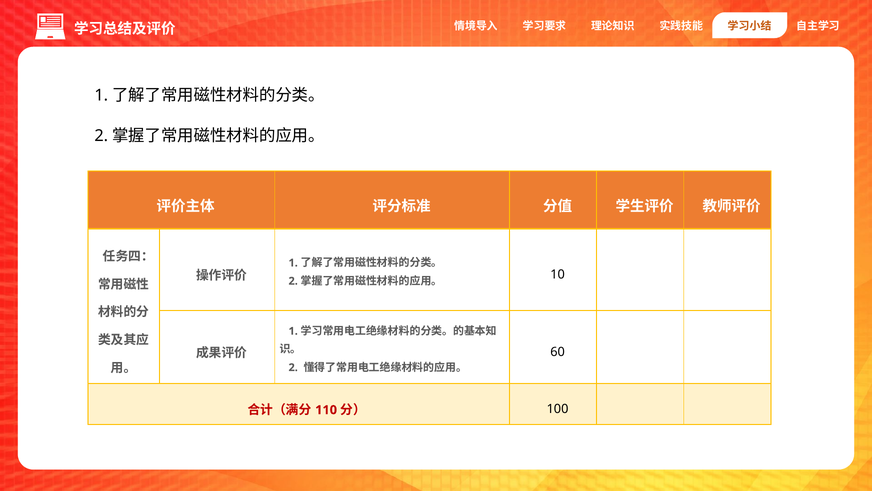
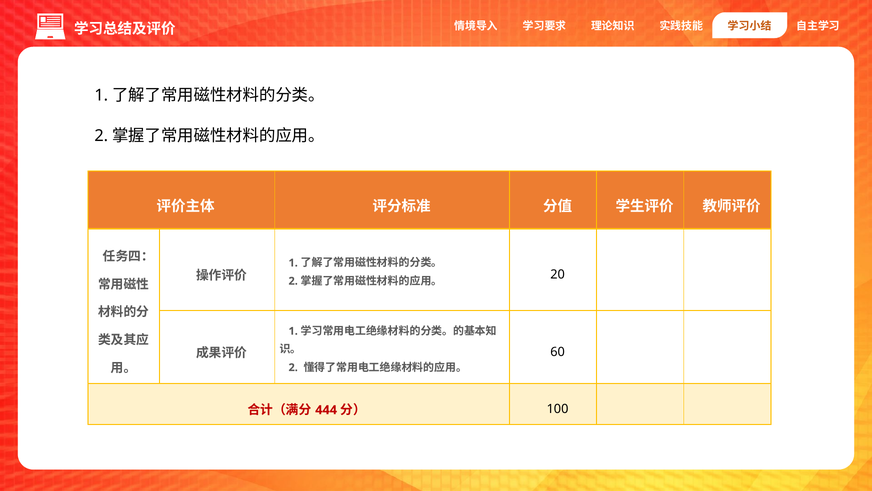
10: 10 -> 20 (558, 274)
110: 110 -> 444 (326, 410)
